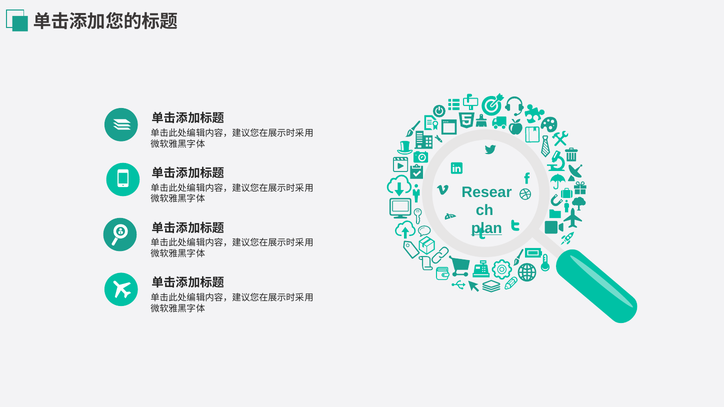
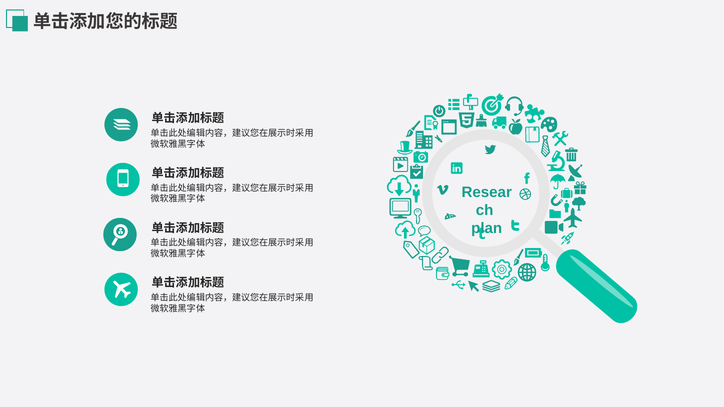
plan underline: present -> none (487, 228)
